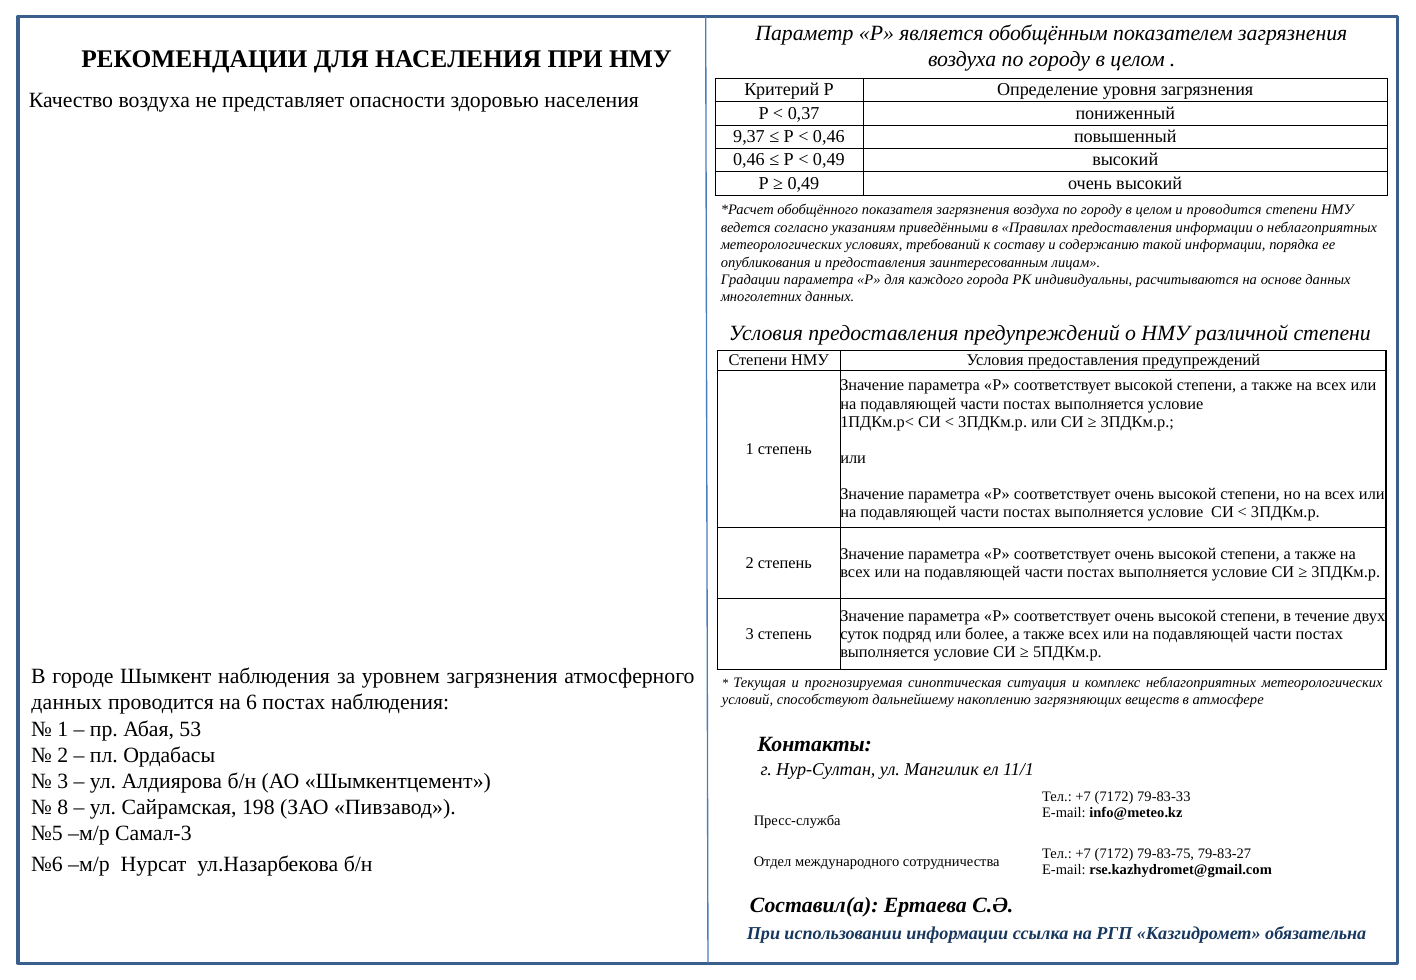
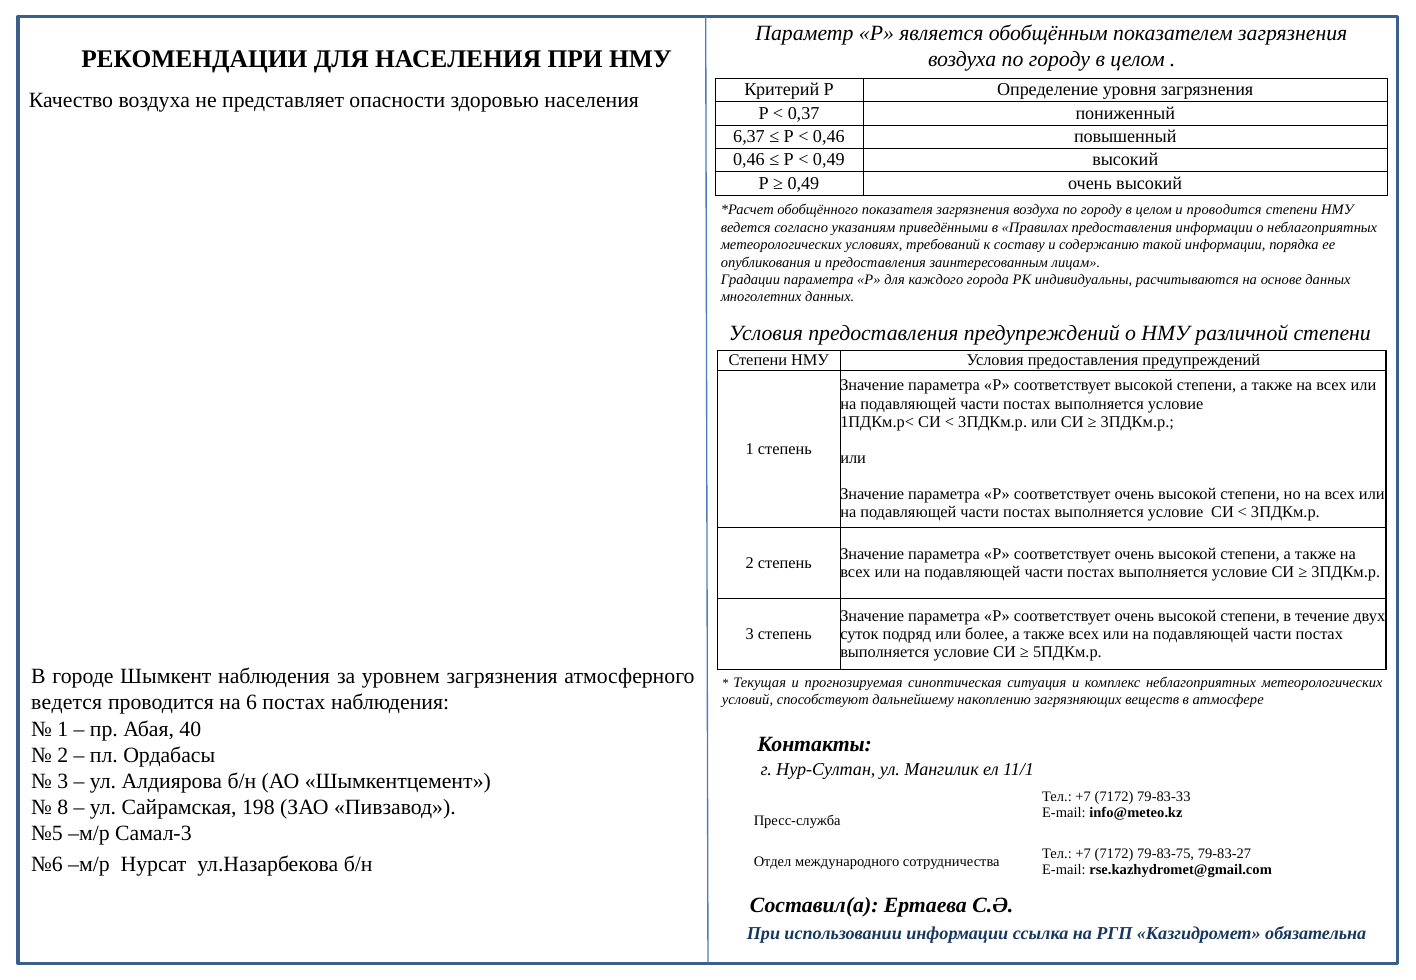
9,37: 9,37 -> 6,37 (749, 137)
данных: данных -> ведется (67, 703)
53: 53 -> 40 (190, 729)
